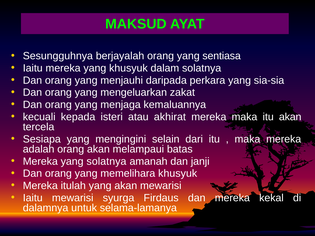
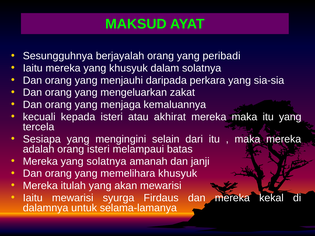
sentiasa: sentiasa -> peribadi (222, 56)
itu akan: akan -> yang (290, 117)
orang akan: akan -> isteri (98, 149)
